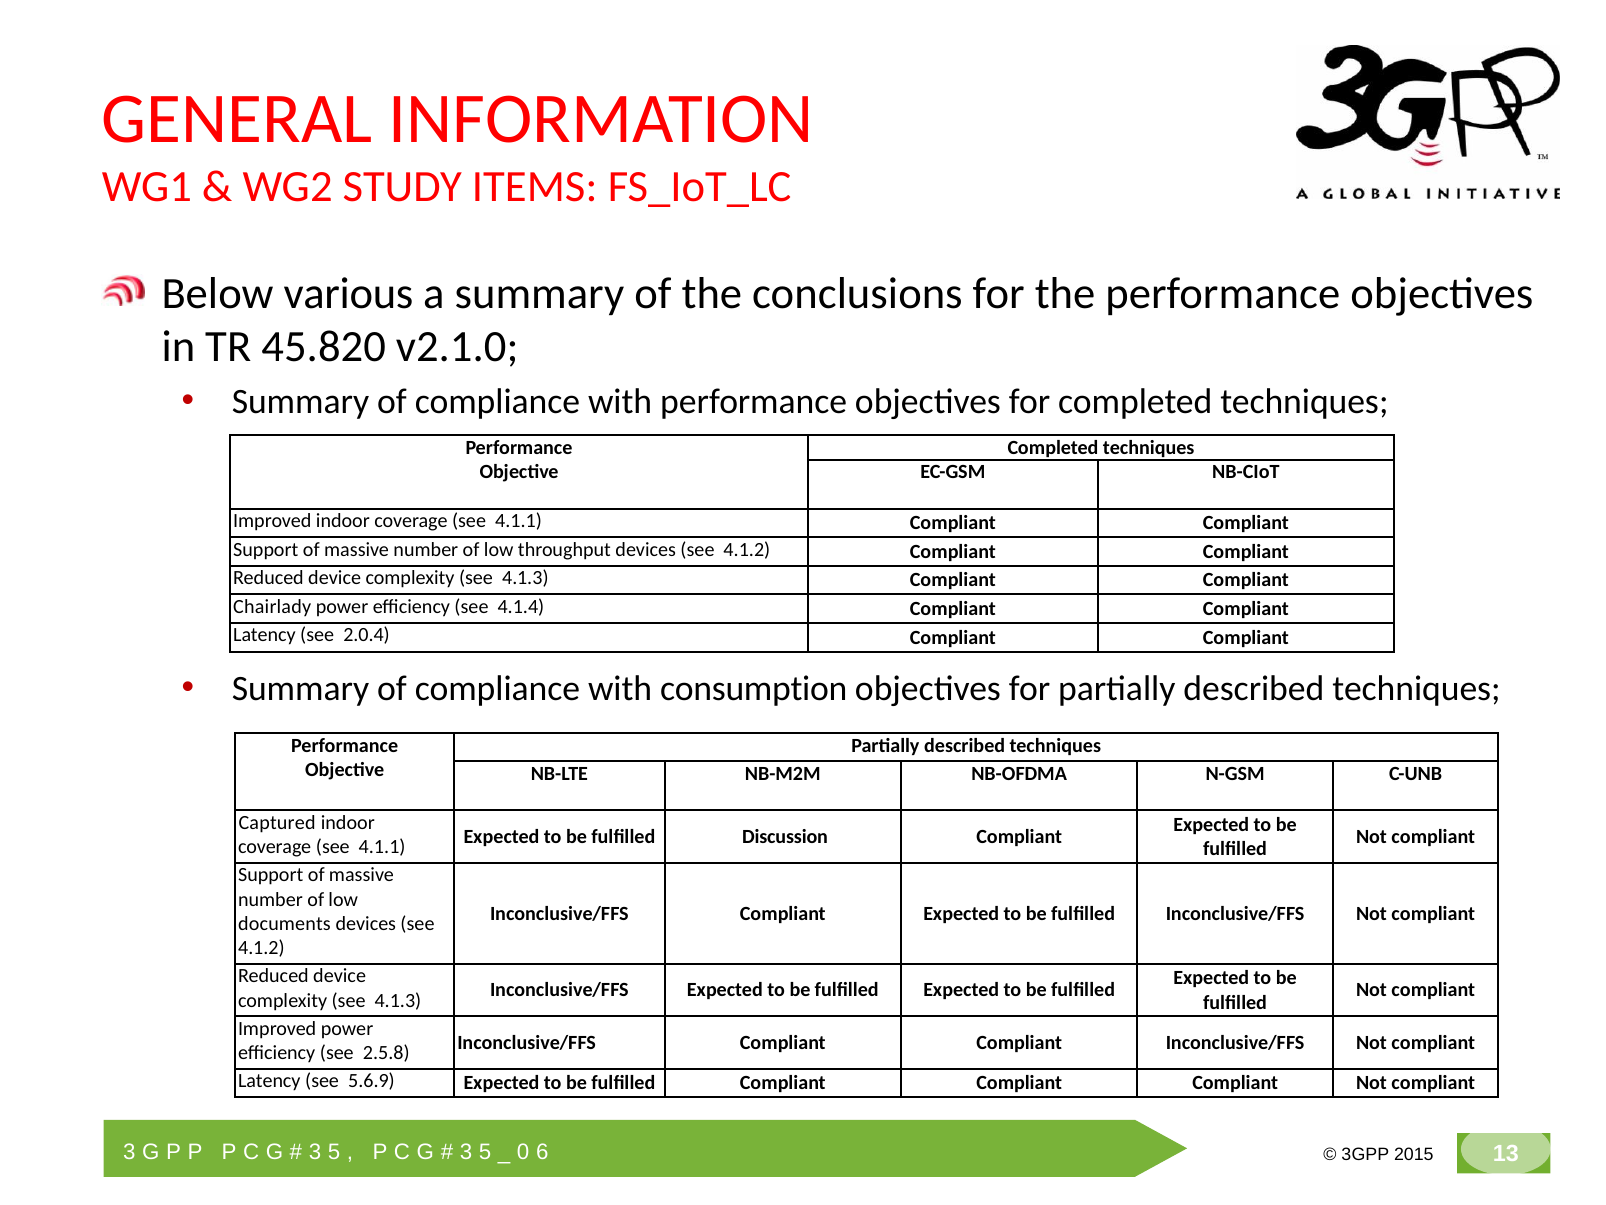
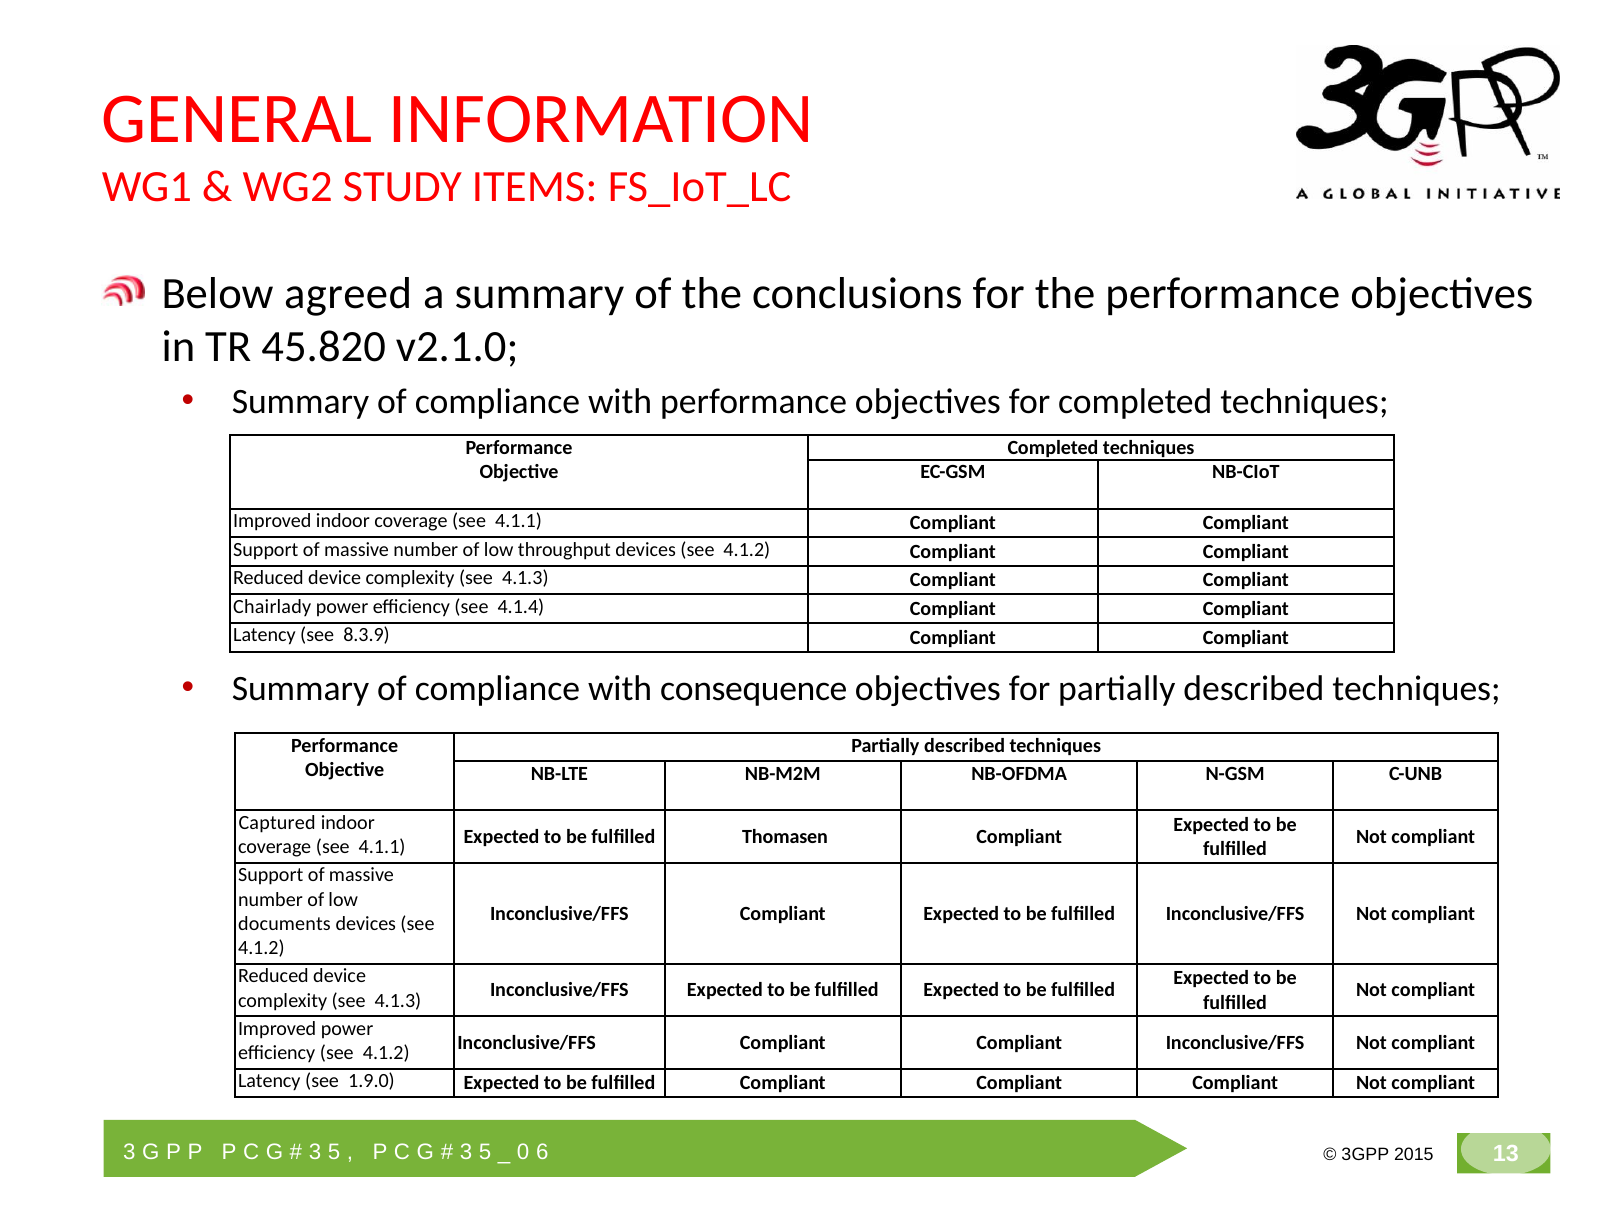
various: various -> agreed (348, 293)
2.0.4: 2.0.4 -> 8.3.9 (367, 635)
consumption: consumption -> consequence (754, 689)
Discussion: Discussion -> Thomasen (785, 836)
efficiency see 2.5.8: 2.5.8 -> 4.1.2 (386, 1053)
5.6.9: 5.6.9 -> 1.9.0 (372, 1081)
